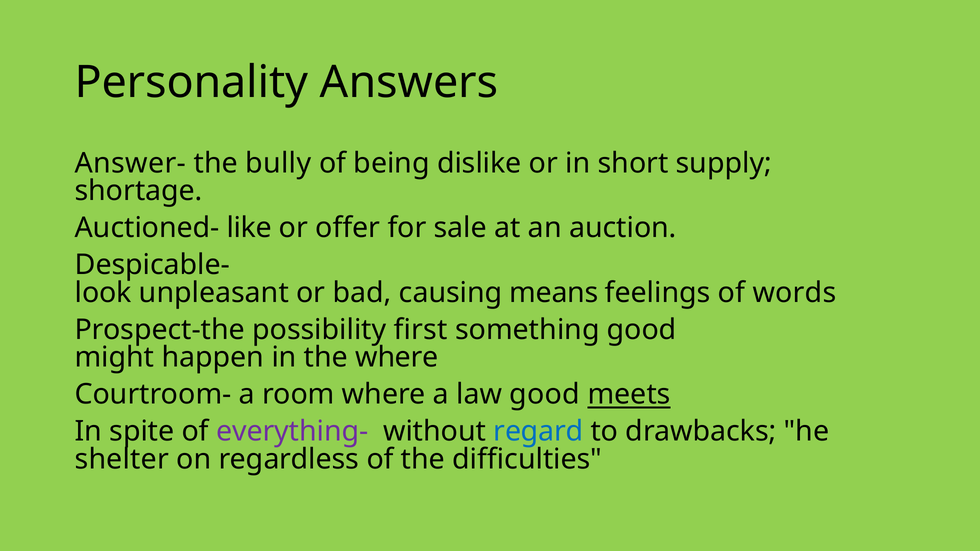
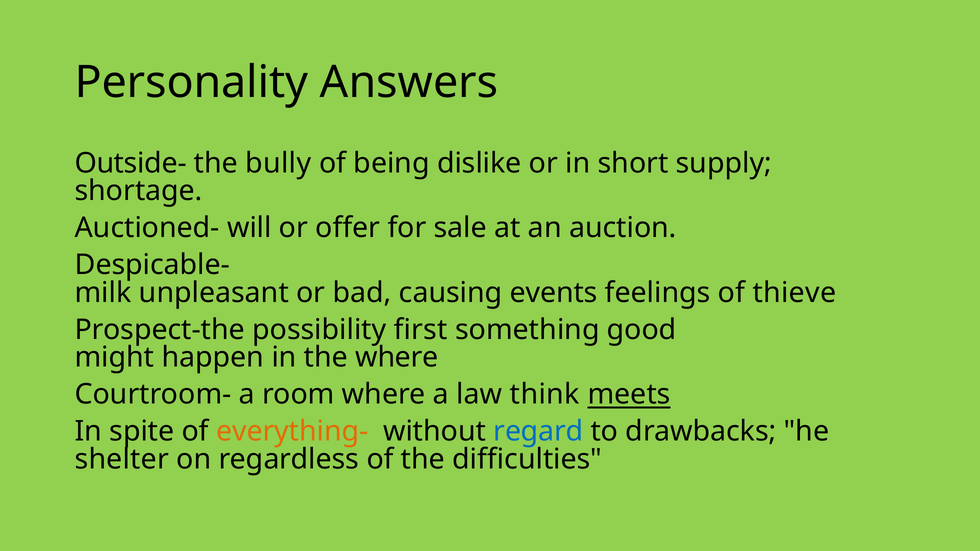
Answer-: Answer- -> Outside- (131, 163)
like: like -> will (249, 228)
look: look -> milk (103, 293)
means: means -> events (554, 293)
words: words -> thieve (795, 293)
law good: good -> think (545, 395)
everything- colour: purple -> orange (292, 432)
